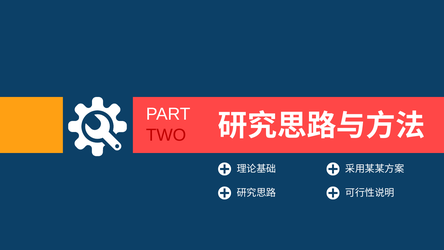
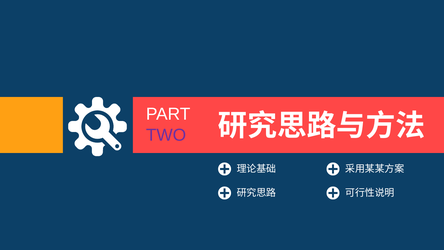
TWO colour: red -> purple (166, 135)
